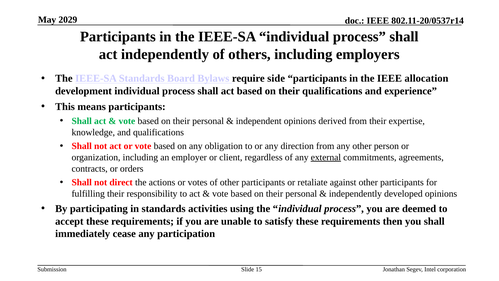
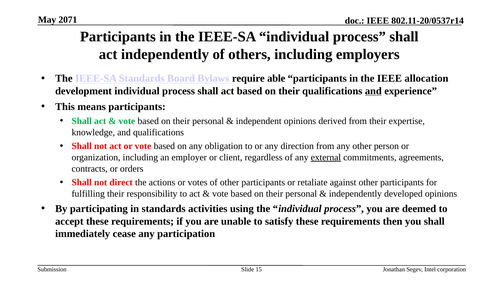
2029: 2029 -> 2071 (68, 20)
side: side -> able (276, 78)
and underline: none -> present (373, 91)
